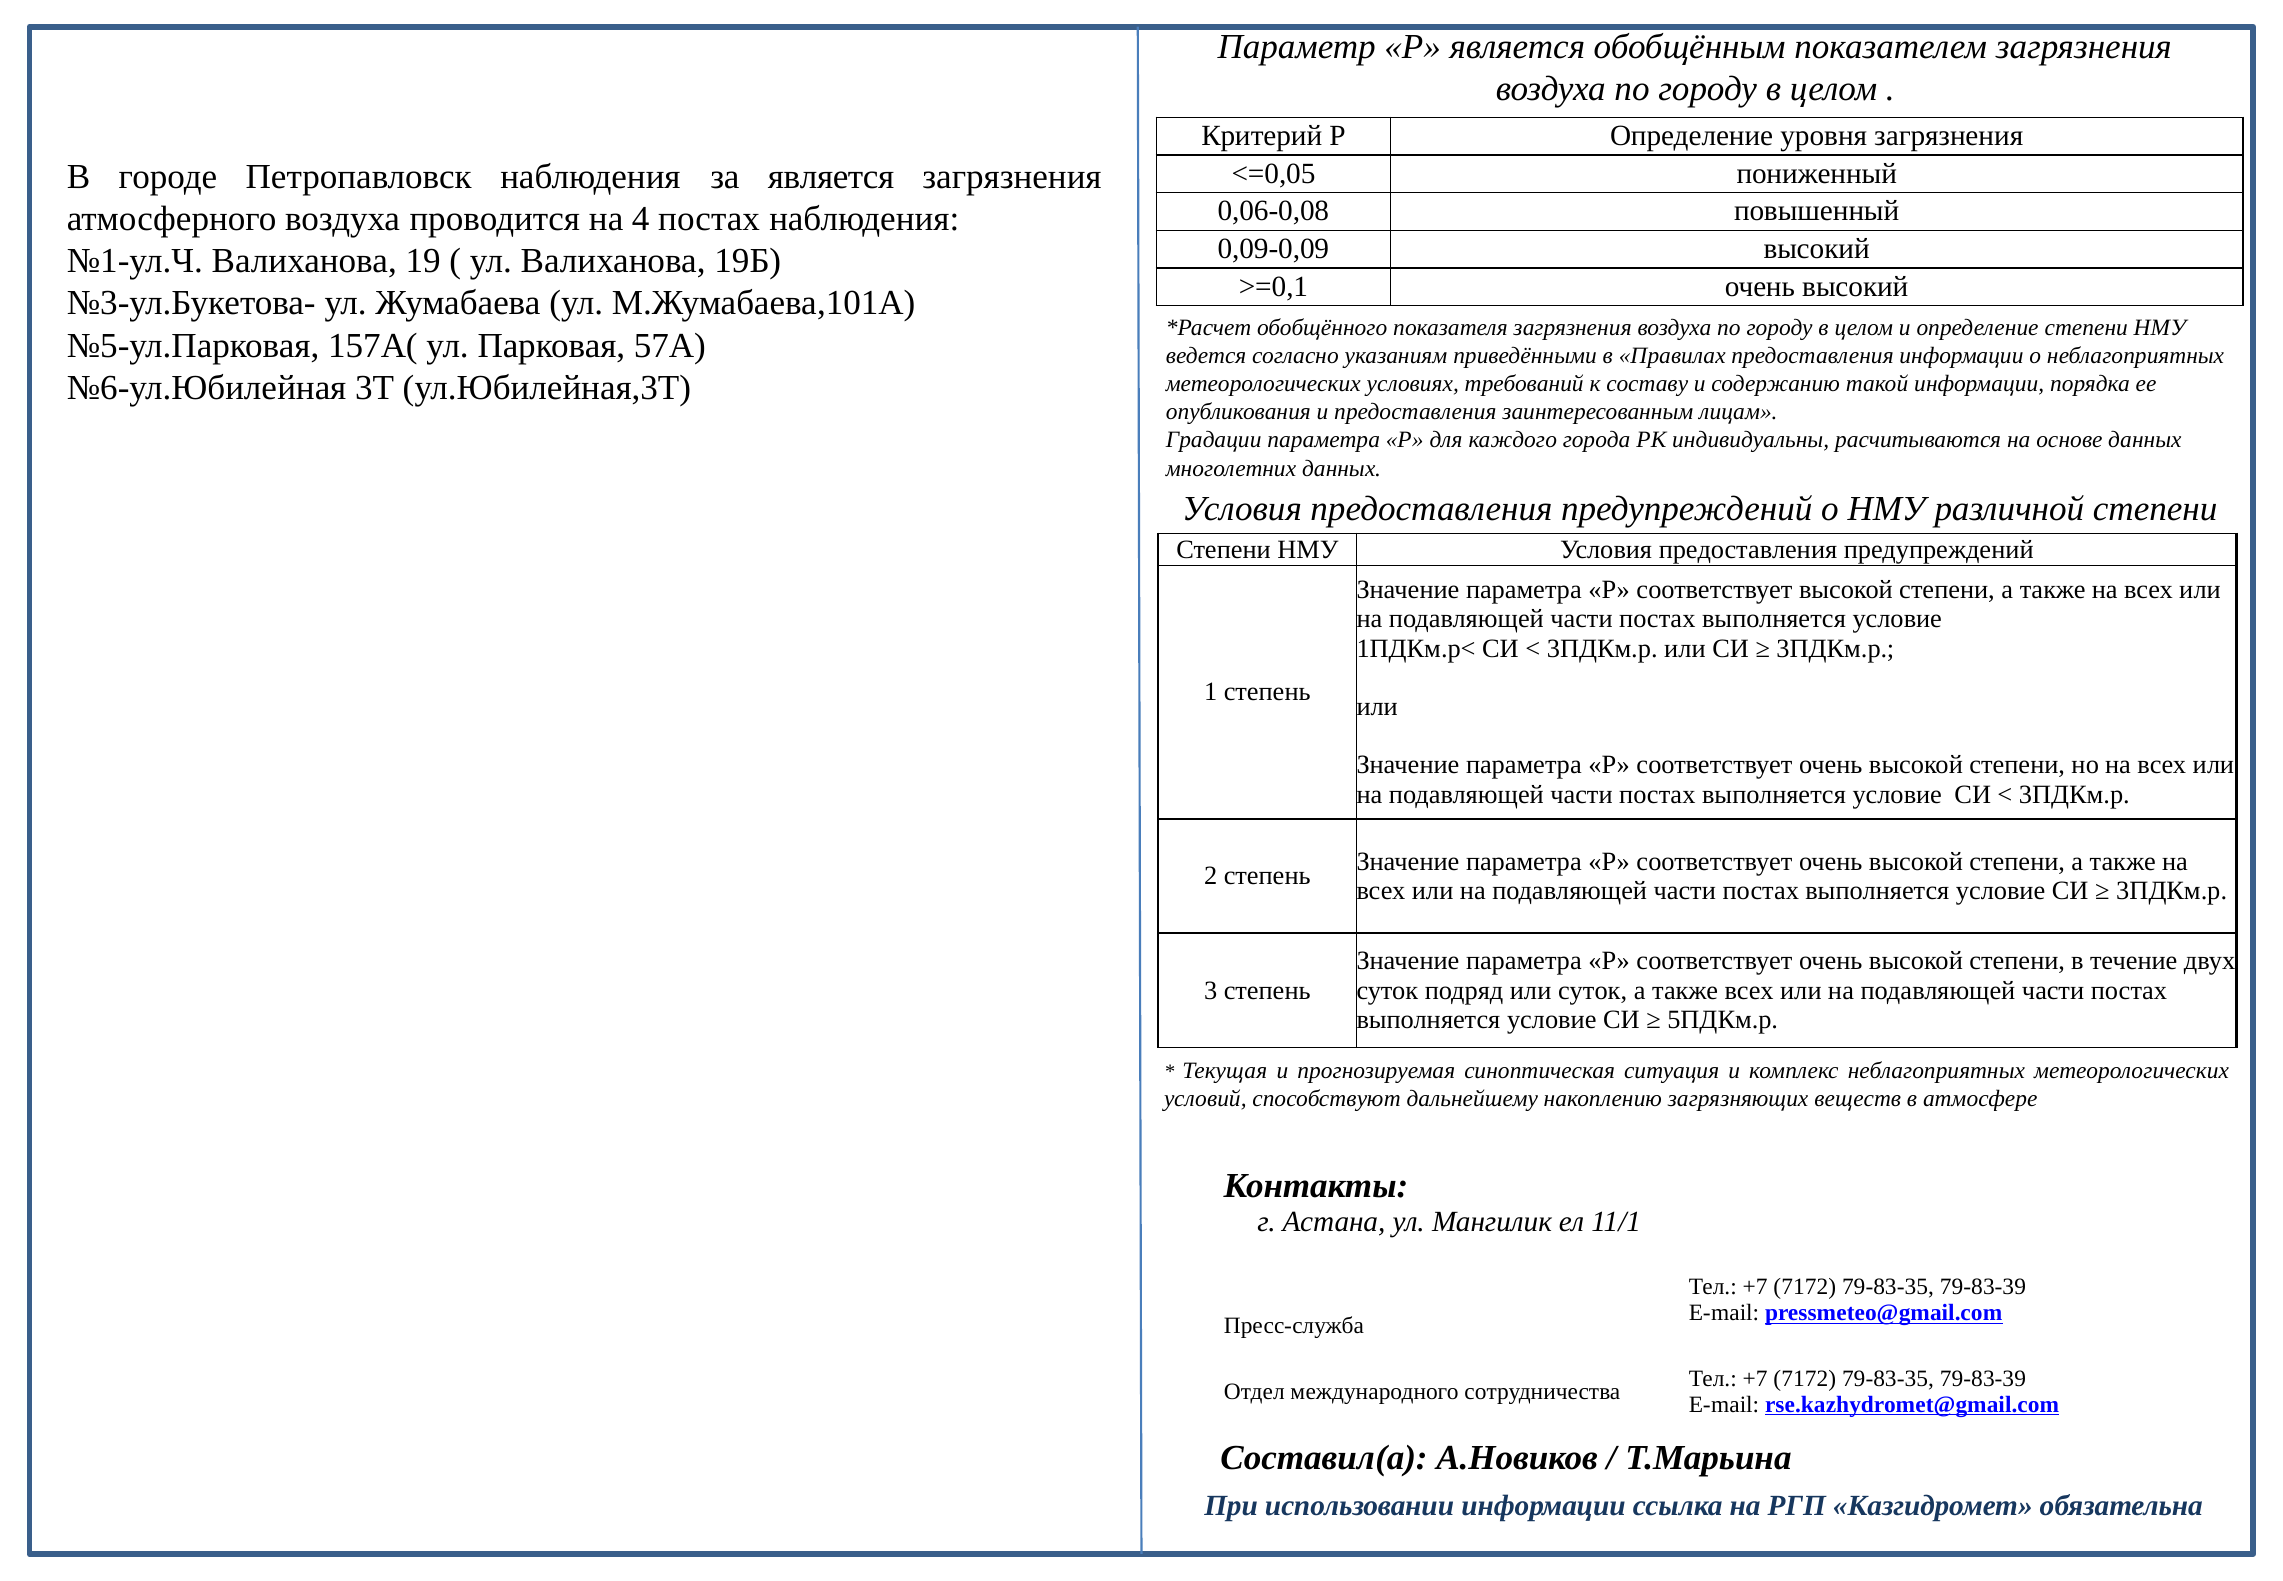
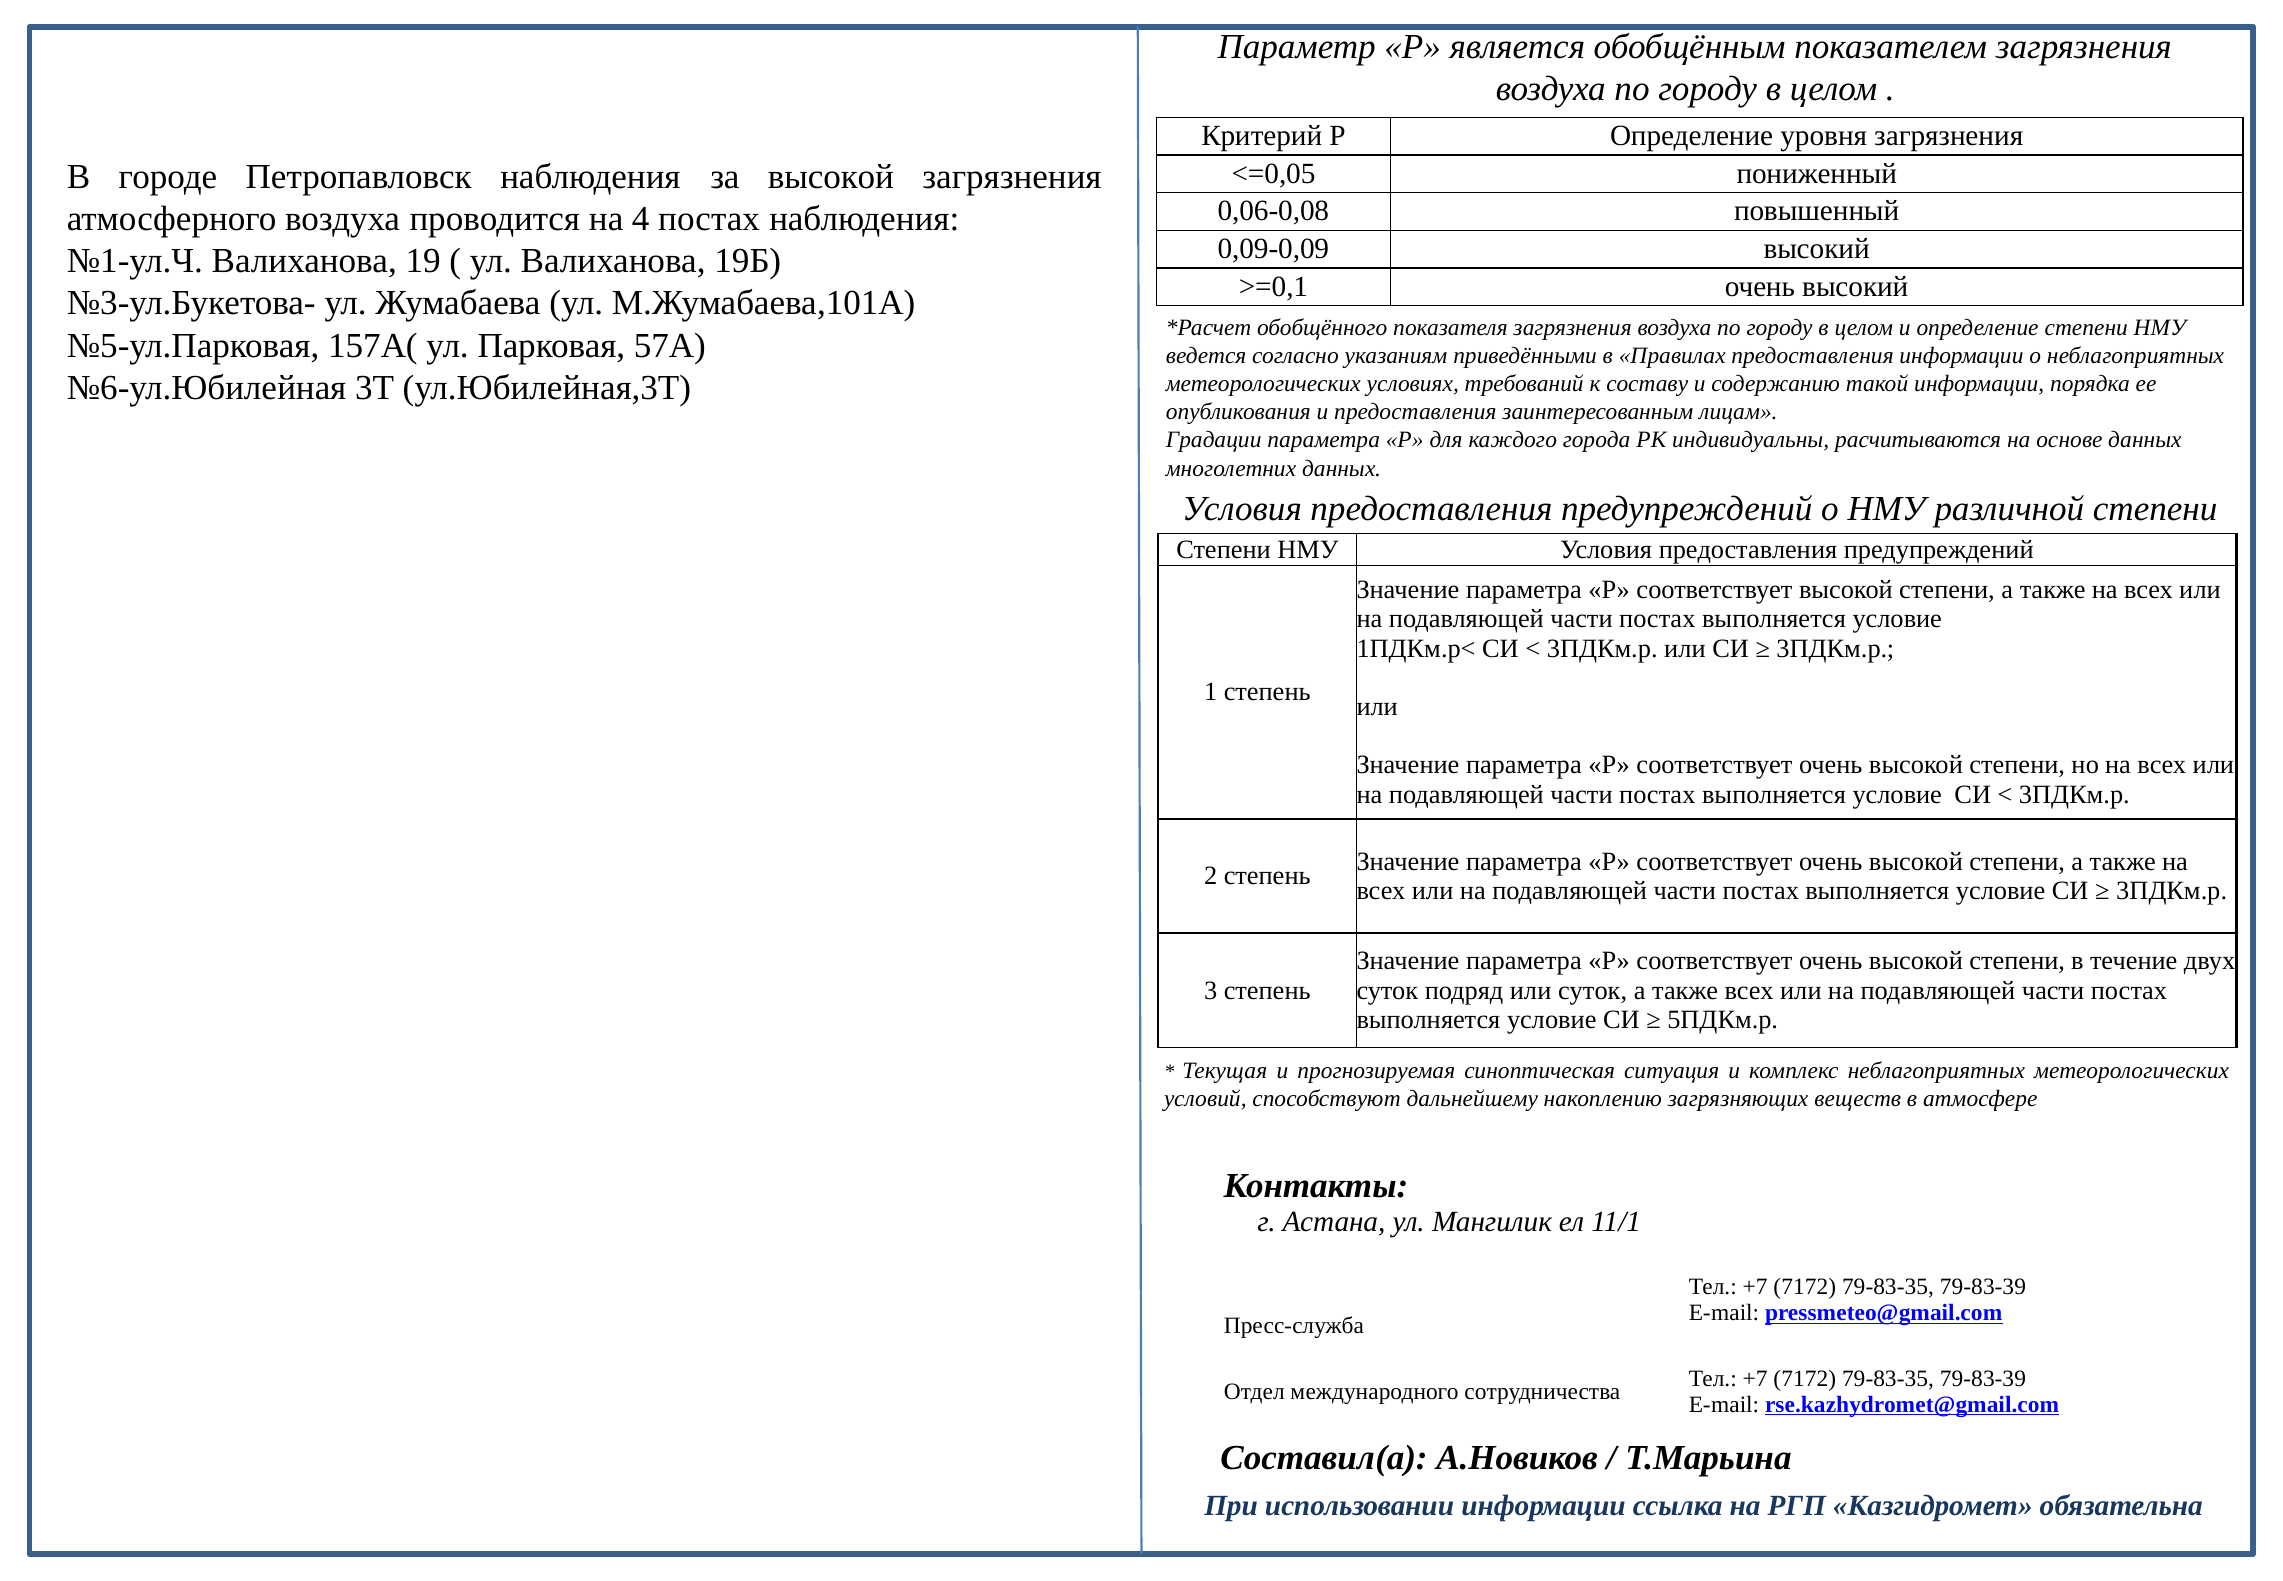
за является: является -> высокой (831, 177)
